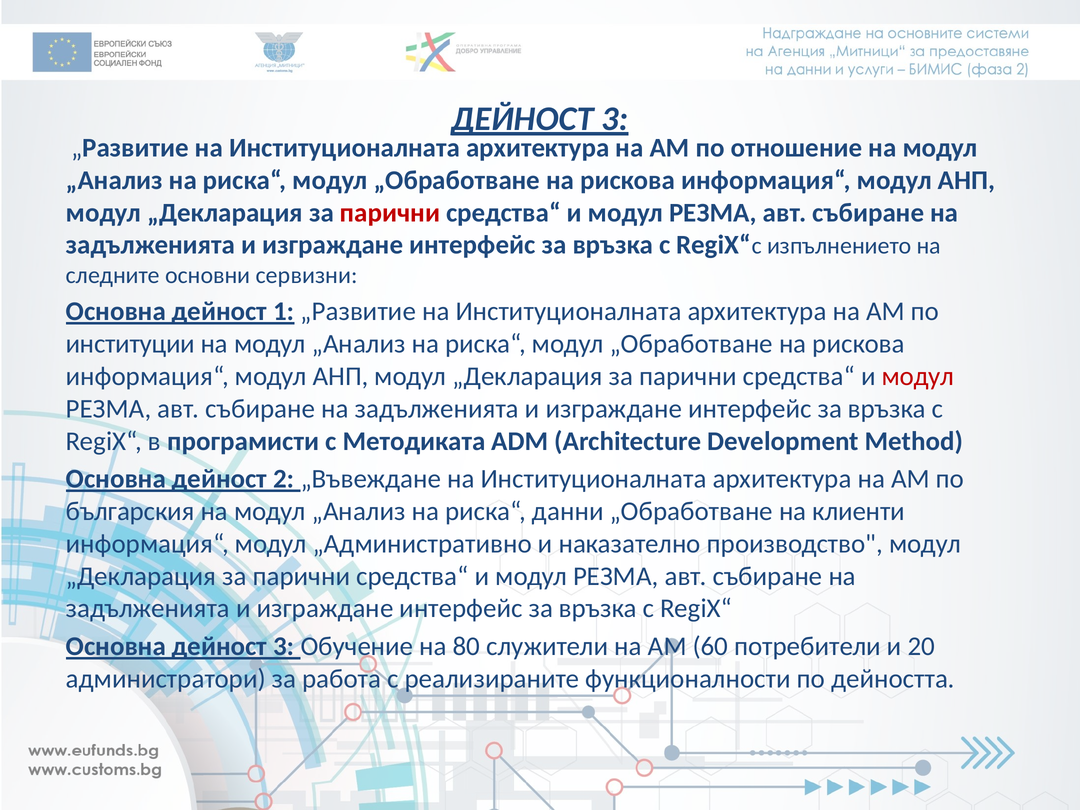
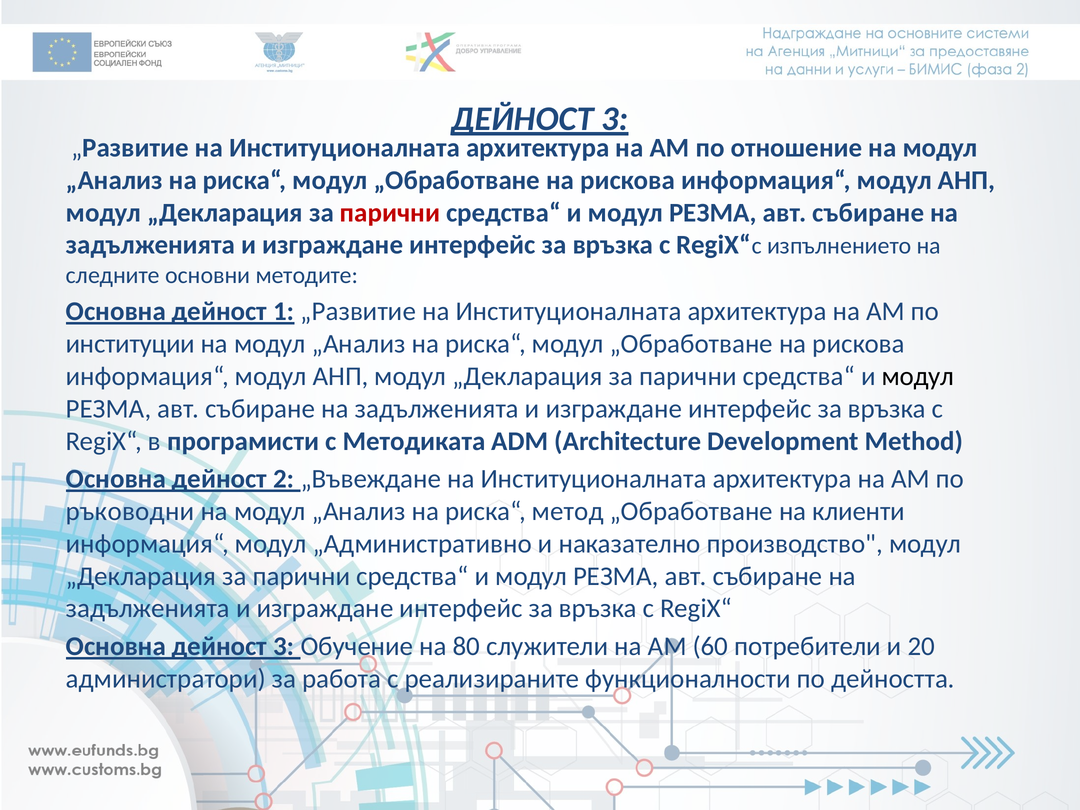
сервизни: сервизни -> методите (307, 275)
модул colour: red -> black (918, 376)
българския: българския -> ръководни (130, 511)
данни: данни -> метод (568, 511)
